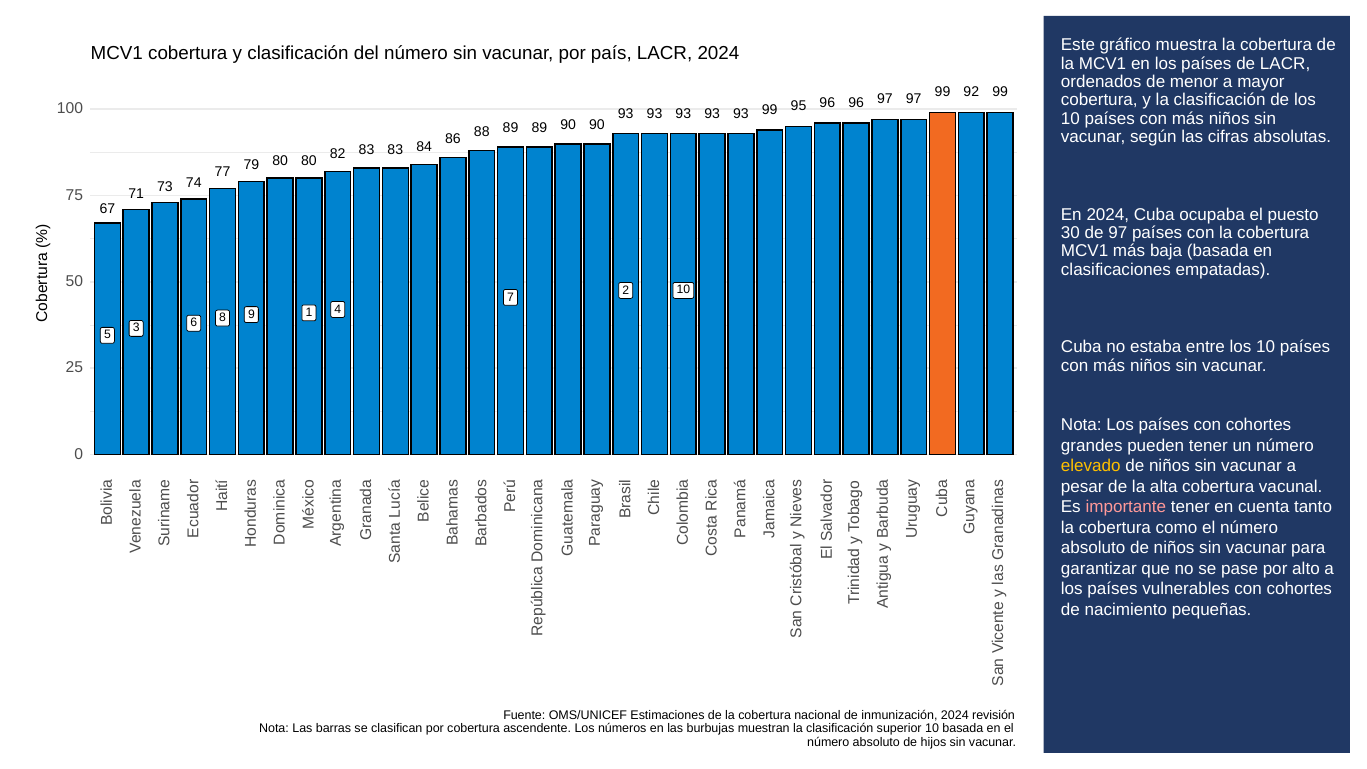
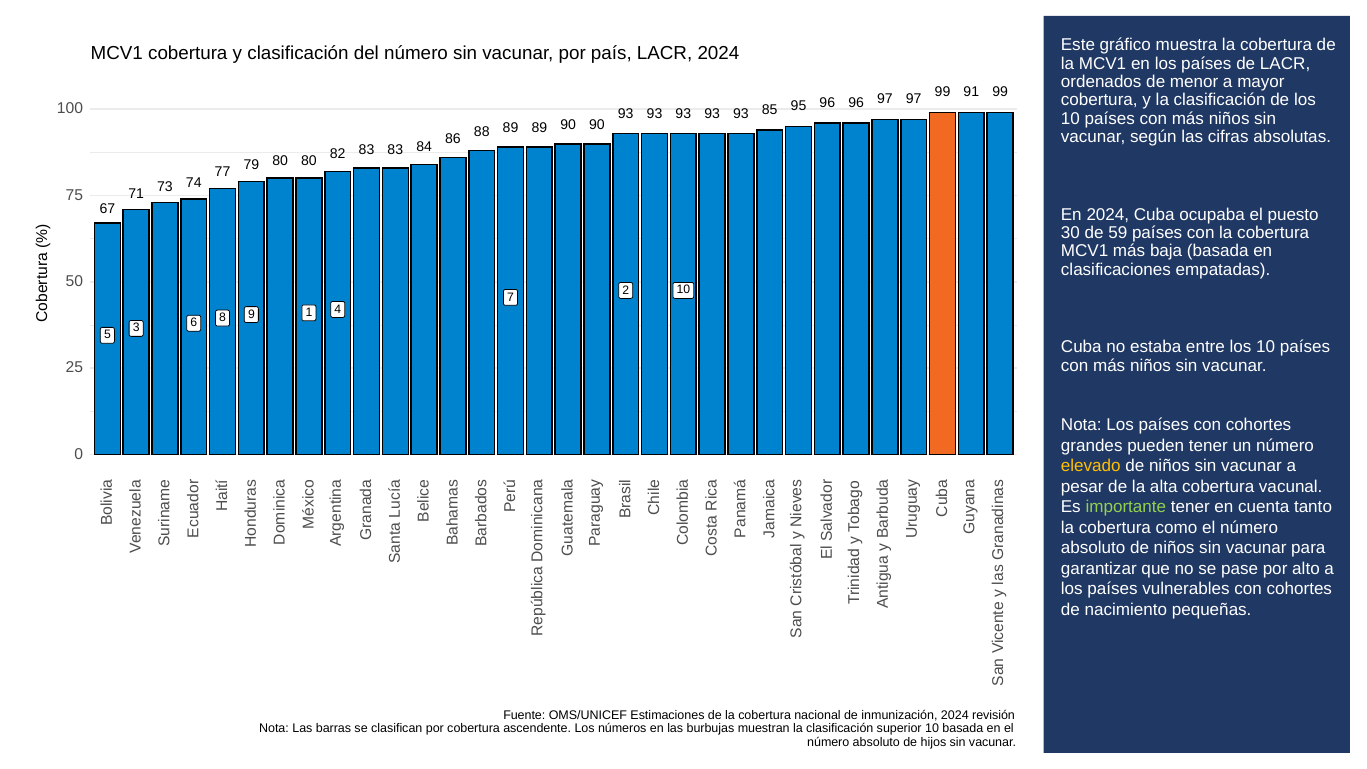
92: 92 -> 91 (971, 92)
93 99: 99 -> 85 (770, 110)
de 97: 97 -> 59 (1118, 233)
importante colour: pink -> light green (1126, 507)
